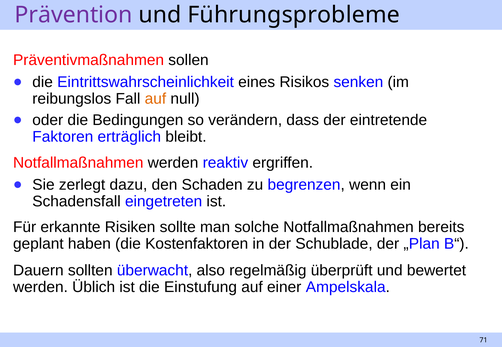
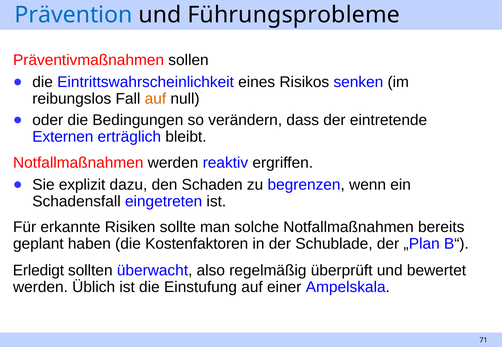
Prävention colour: purple -> blue (74, 15)
Faktoren: Faktoren -> Externen (63, 137)
zerlegt: zerlegt -> explizit (82, 185)
Dauern: Dauern -> Erledigt (38, 271)
